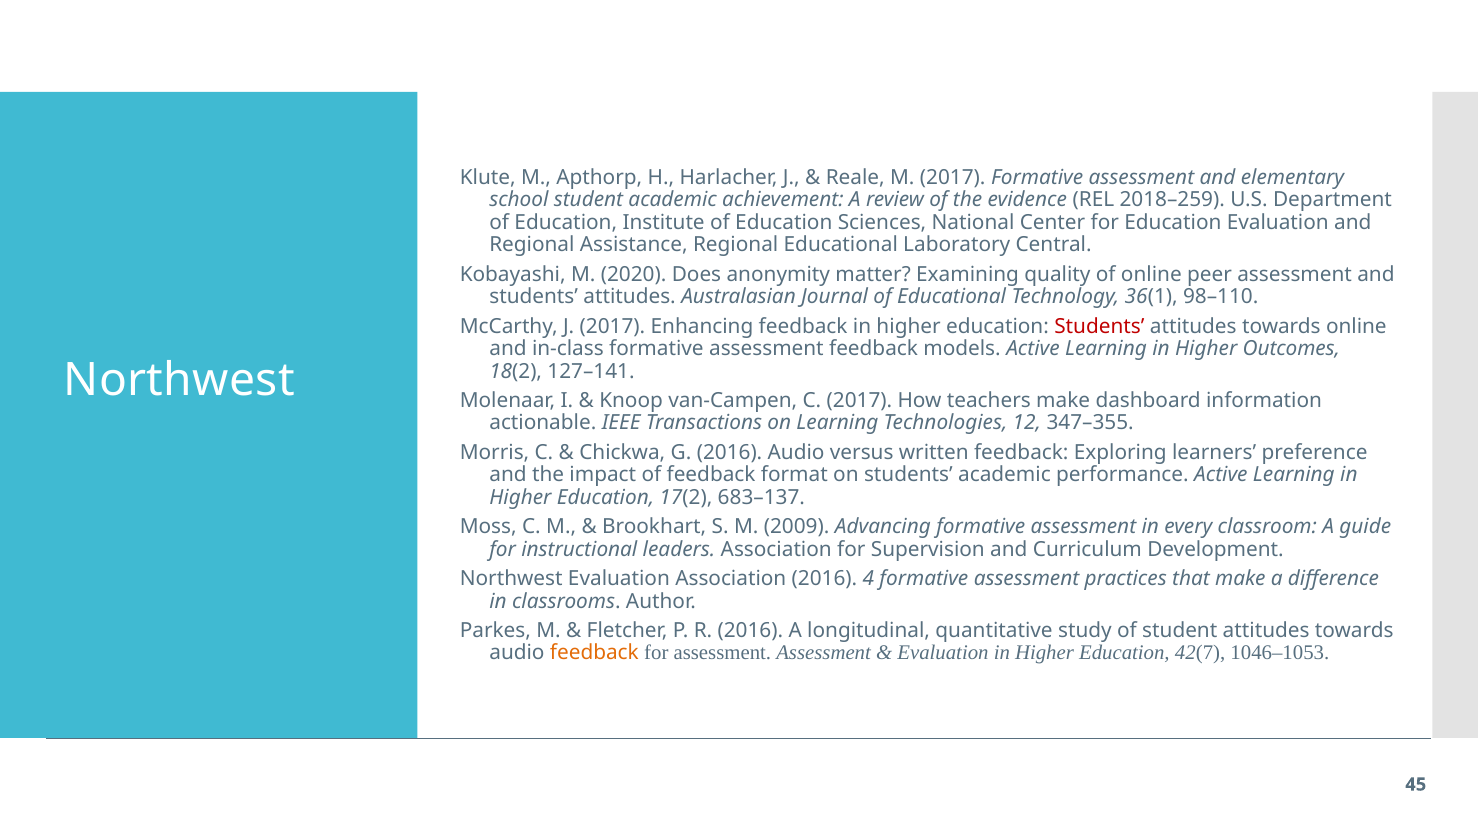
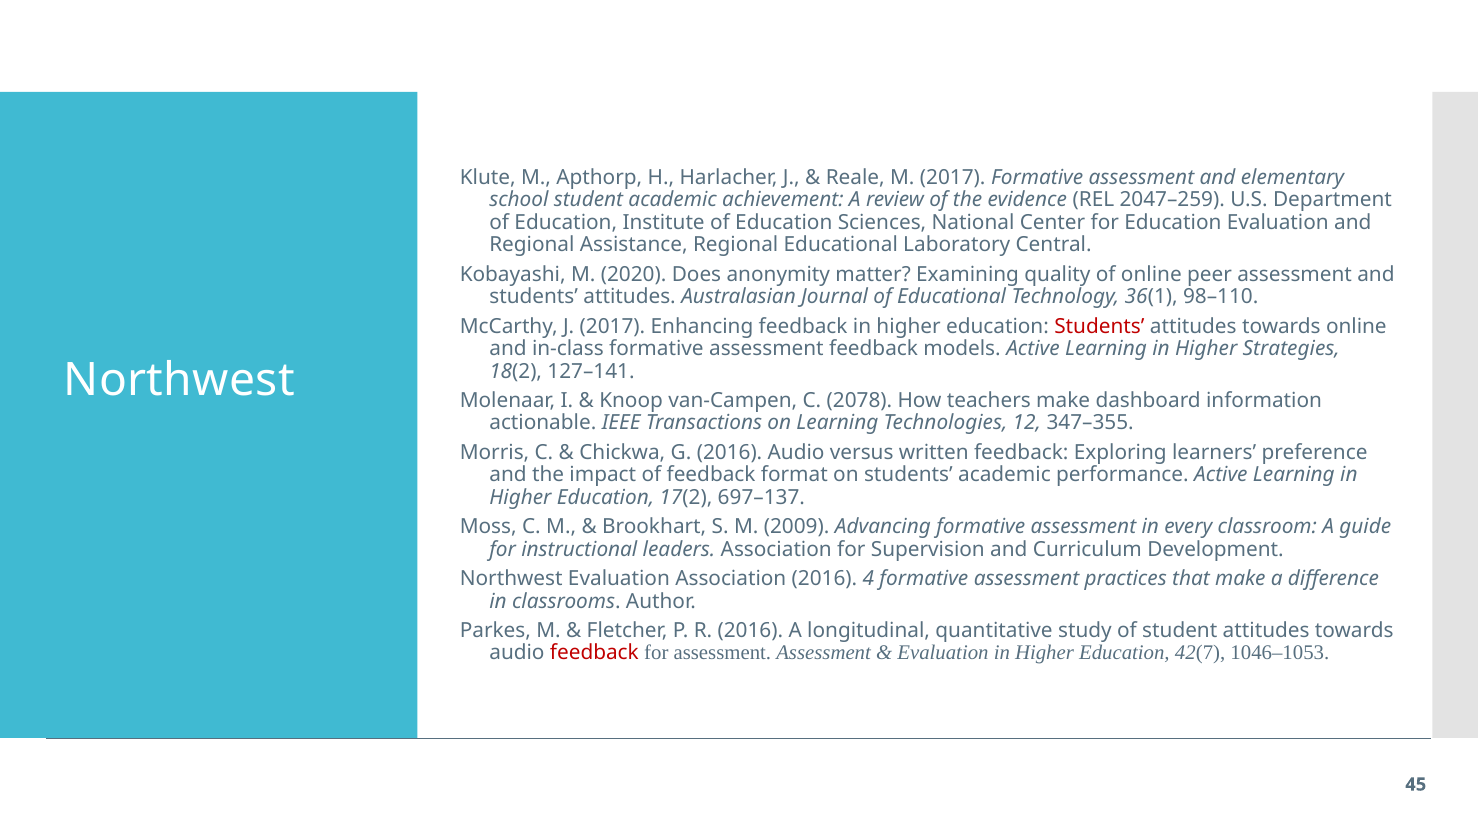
2018–259: 2018–259 -> 2047–259 (1172, 200)
Outcomes: Outcomes -> Strategies (1291, 349)
C 2017: 2017 -> 2078 (859, 401)
683–137: 683–137 -> 697–137 (761, 498)
feedback colour: orange -> red (594, 653)
